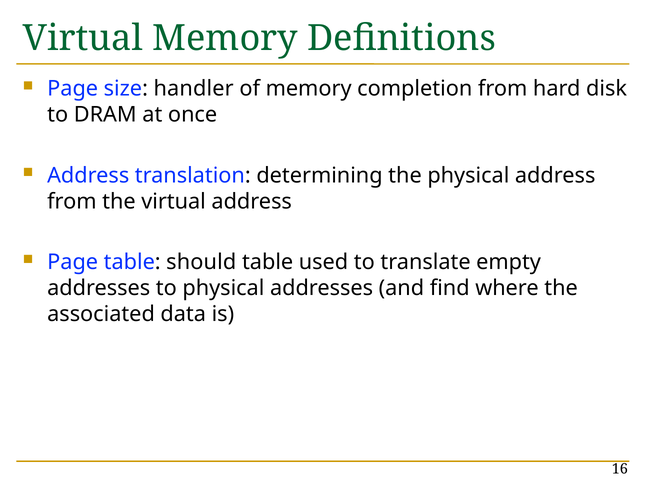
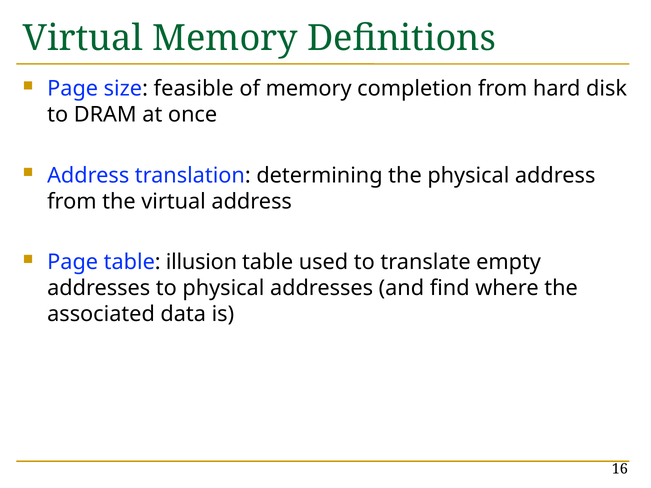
handler: handler -> feasible (194, 89)
should: should -> illusion (201, 262)
